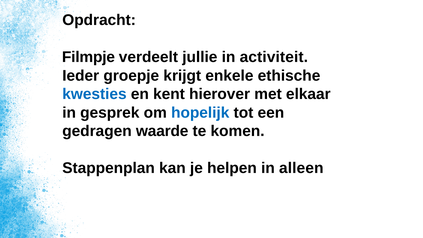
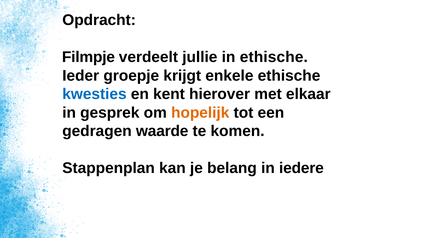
in activiteit: activiteit -> ethische (274, 57)
hopelijk colour: blue -> orange (200, 113)
helpen: helpen -> belang (232, 168)
alleen: alleen -> iedere (301, 168)
